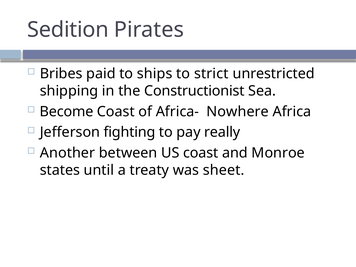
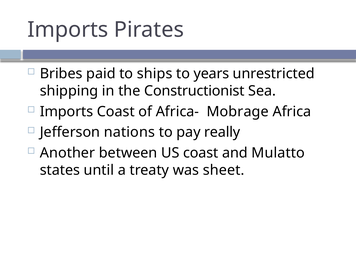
Sedition: Sedition -> Imports (68, 30)
strict: strict -> years (211, 74)
Become: Become -> Imports (67, 112)
Nowhere: Nowhere -> Mobrage (238, 112)
fighting: fighting -> nations (129, 132)
Monroe: Monroe -> Mulatto (278, 153)
